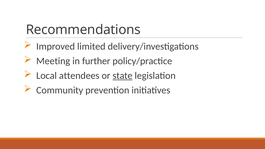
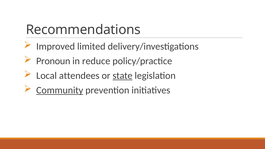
Meeting: Meeting -> Pronoun (53, 61)
further: further -> reduce (96, 61)
Community underline: none -> present (60, 90)
